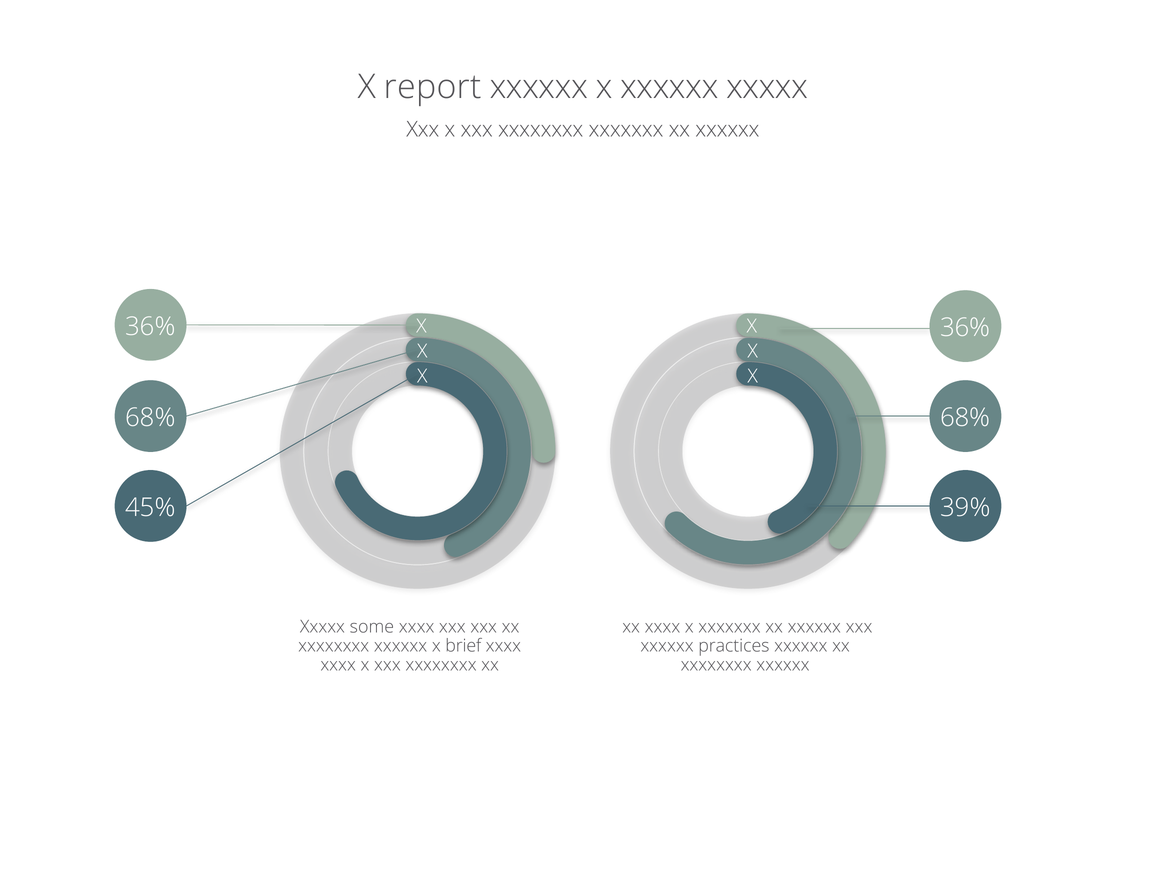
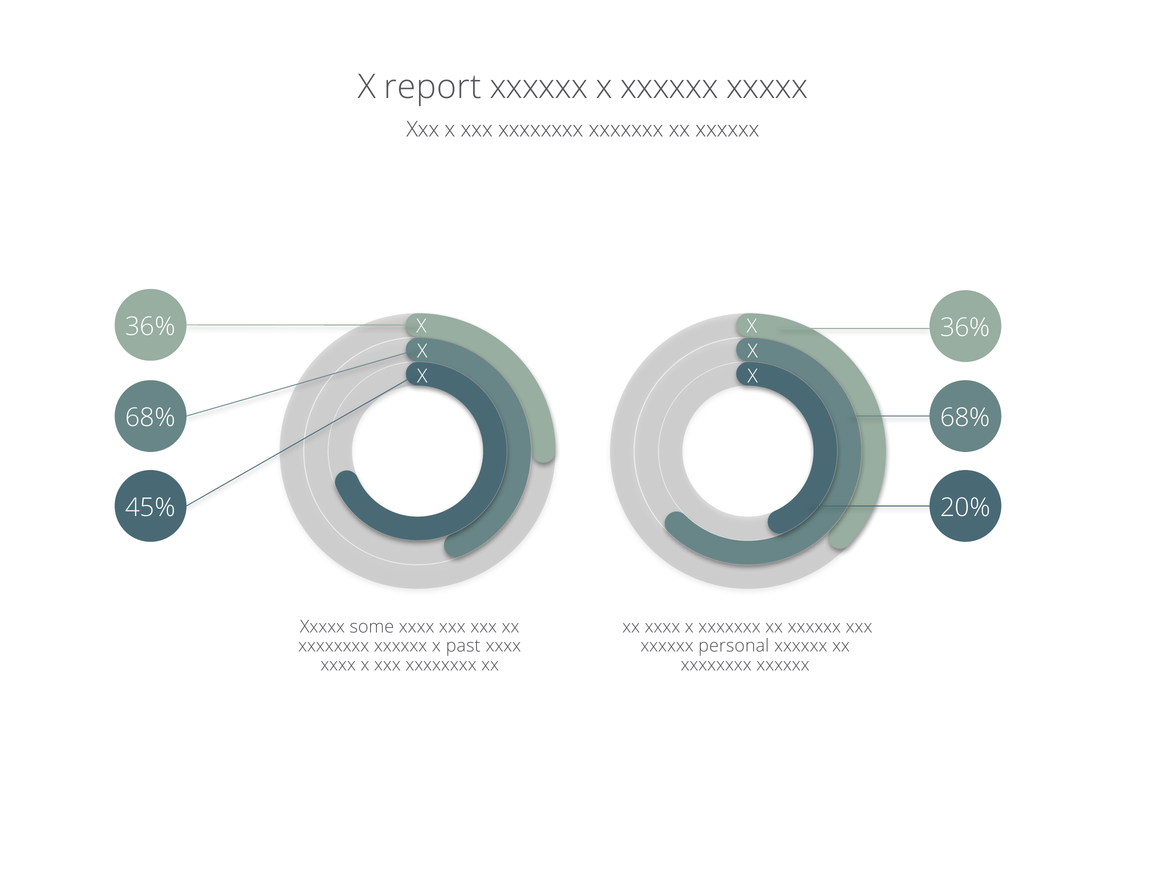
39%: 39% -> 20% (965, 508)
brief: brief -> past (463, 646)
practices: practices -> personal (734, 646)
